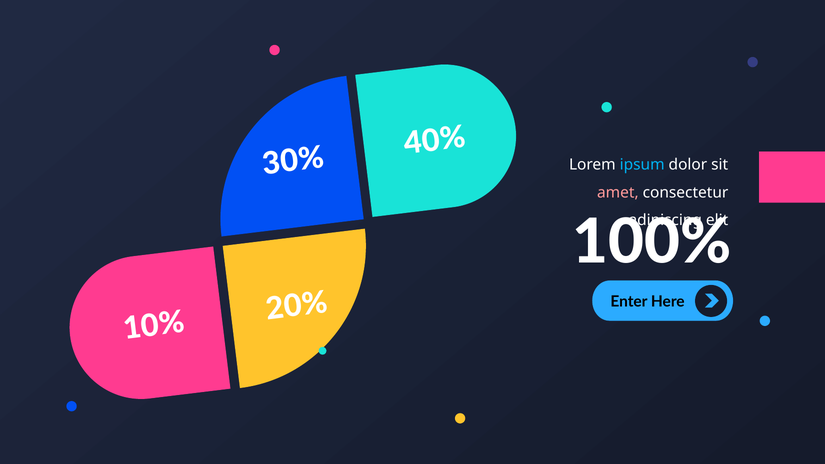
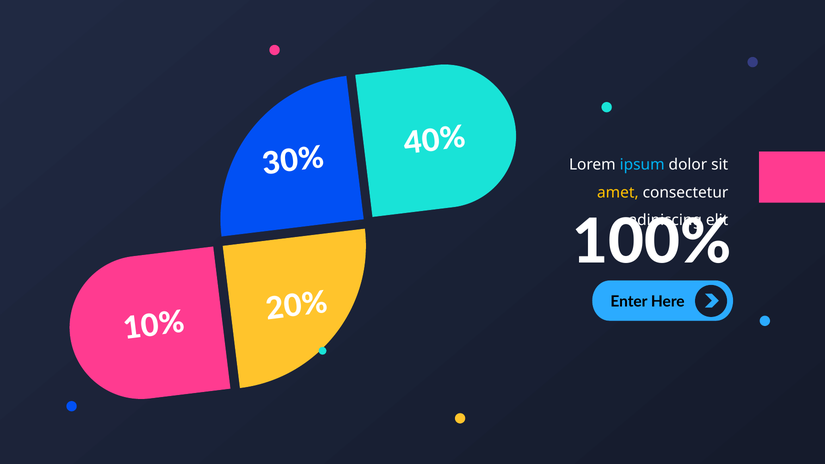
amet colour: pink -> yellow (618, 193)
